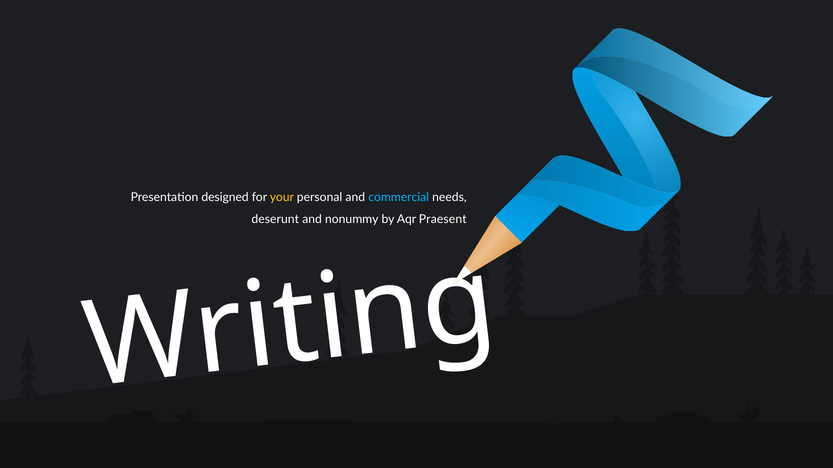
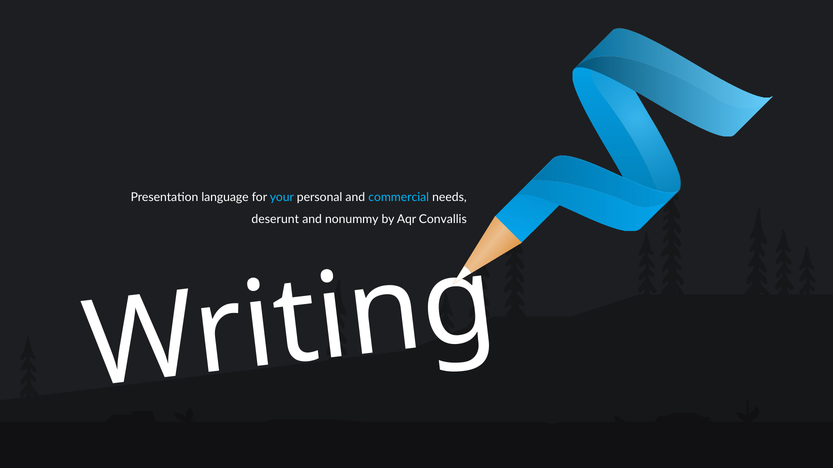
designed: designed -> language (225, 197)
your colour: yellow -> light blue (282, 197)
Praesent: Praesent -> Convallis (443, 219)
